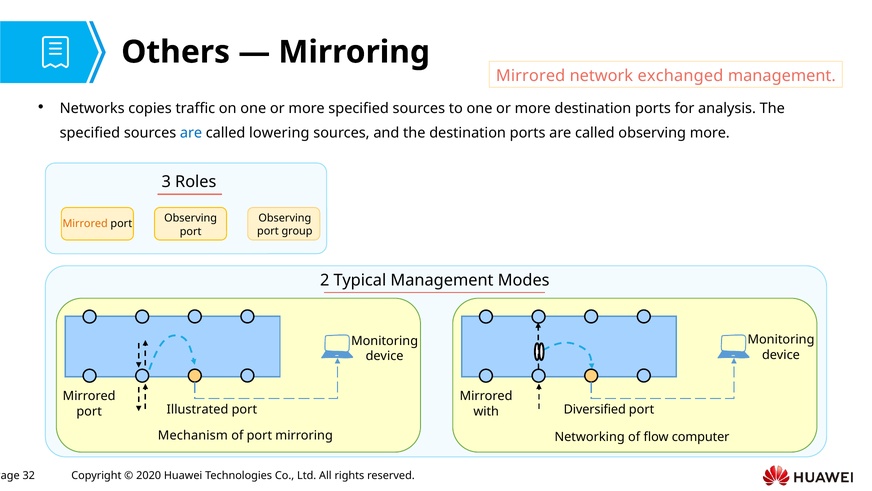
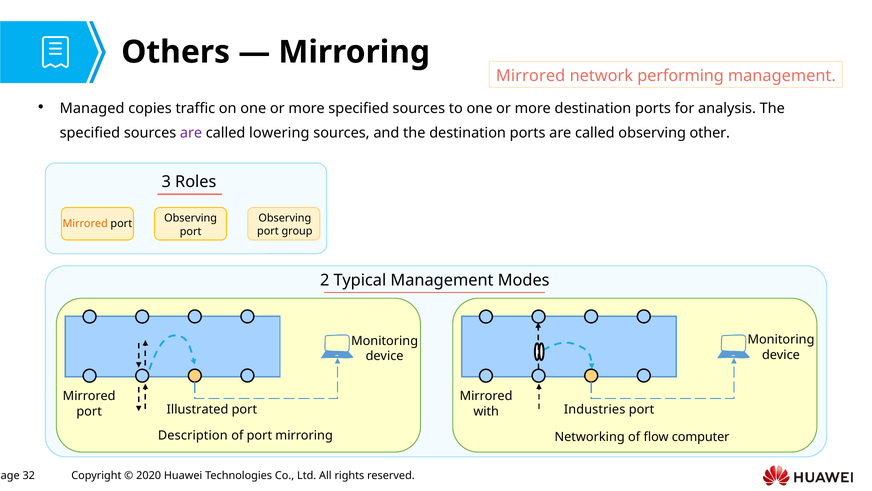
exchanged: exchanged -> performing (681, 76)
Networks: Networks -> Managed (92, 108)
are colour: blue -> purple (191, 133)
observing more: more -> other (710, 133)
Diversified: Diversified -> Industries (595, 409)
Mechanism: Mechanism -> Description (193, 435)
